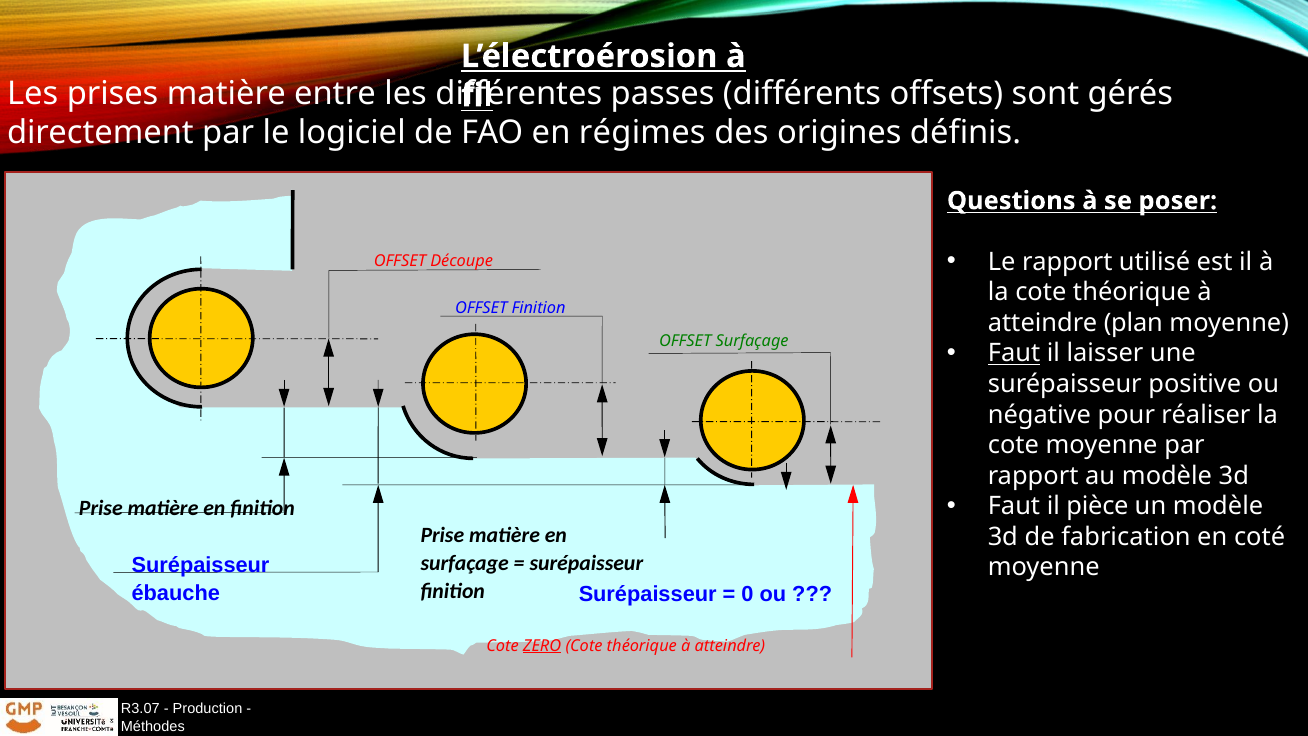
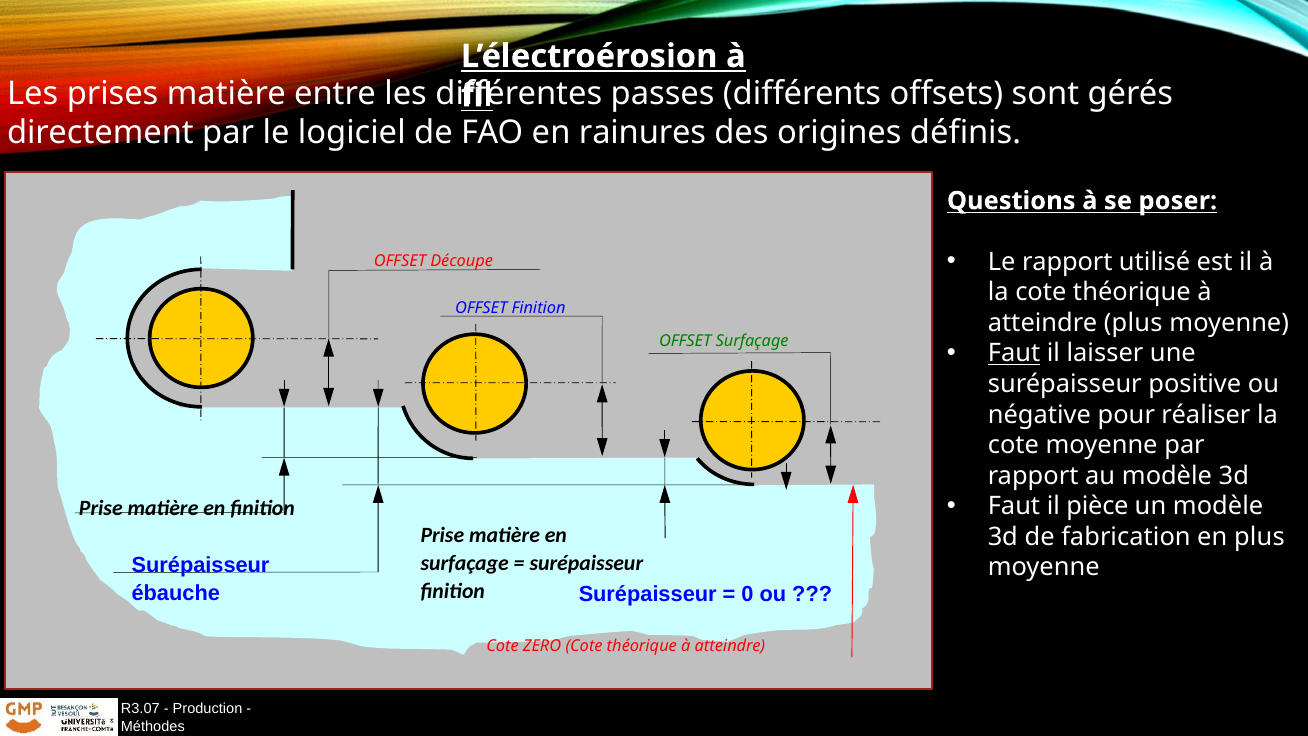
régimes: régimes -> rainures (643, 133)
atteindre plan: plan -> plus (1133, 323)
en coté: coté -> plus (1259, 537)
ZERO underline: present -> none (542, 646)
